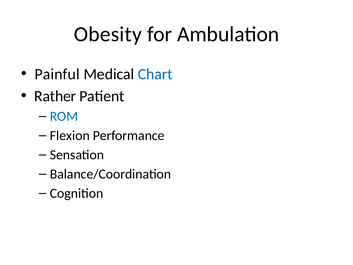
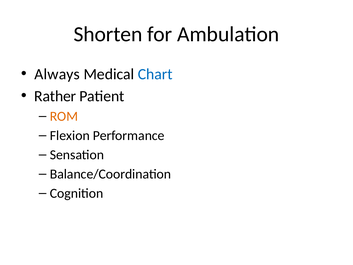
Obesity: Obesity -> Shorten (108, 34)
Painful: Painful -> Always (57, 74)
ROM colour: blue -> orange (64, 116)
